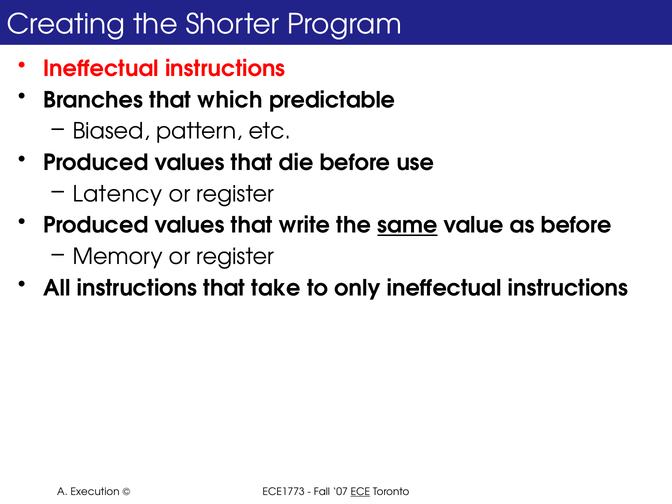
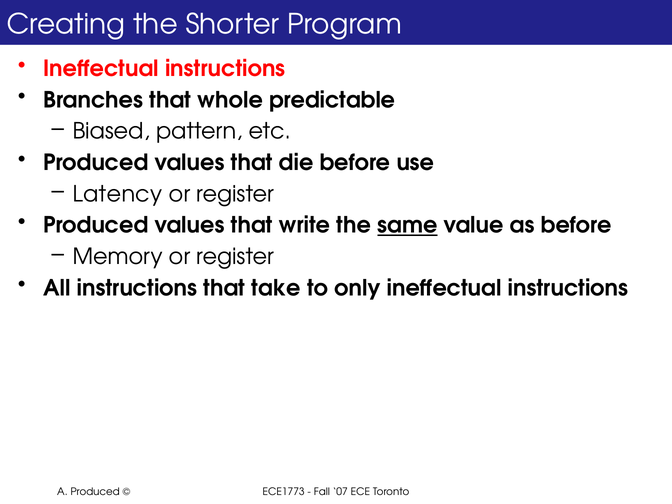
which: which -> whole (230, 100)
A Execution: Execution -> Produced (95, 492)
ECE underline: present -> none (360, 492)
